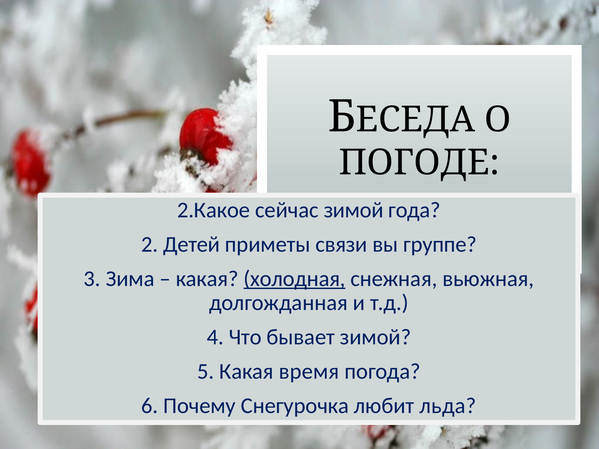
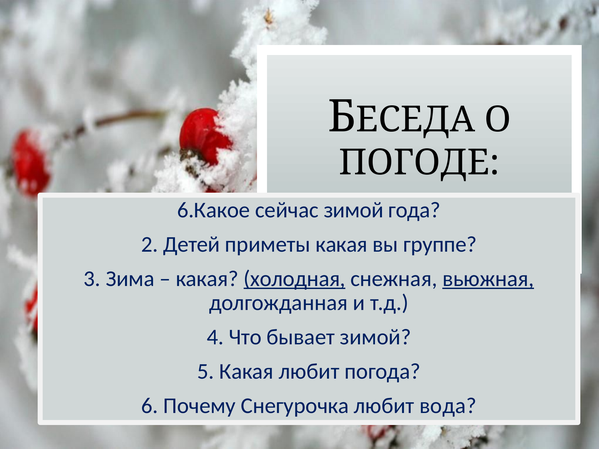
2.Какое: 2.Какое -> 6.Какое (214, 210)
приметы связи: связи -> какая (342, 245)
вьюжная underline: none -> present (488, 279)
Какая время: время -> любит (309, 372)
льда: льда -> вода (448, 406)
